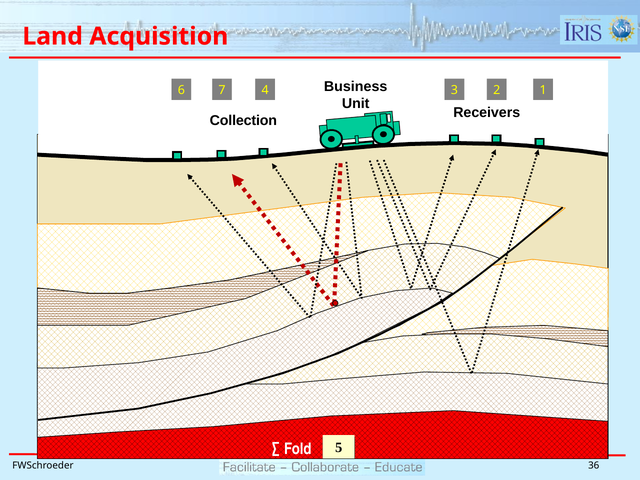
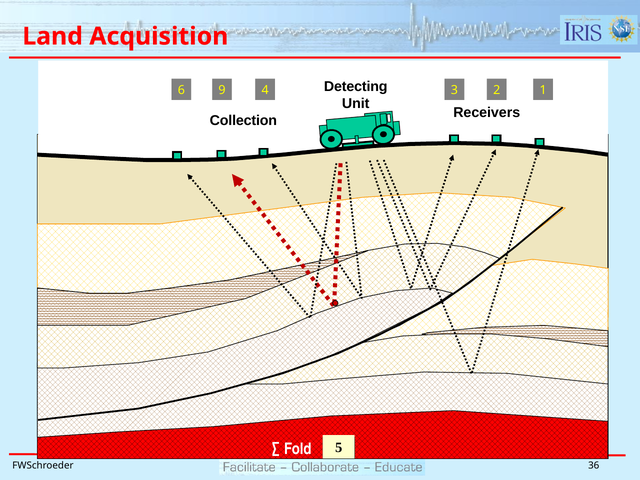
Business: Business -> Detecting (356, 87)
7: 7 -> 9 (222, 90)
